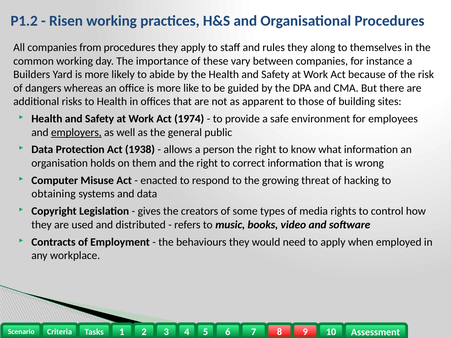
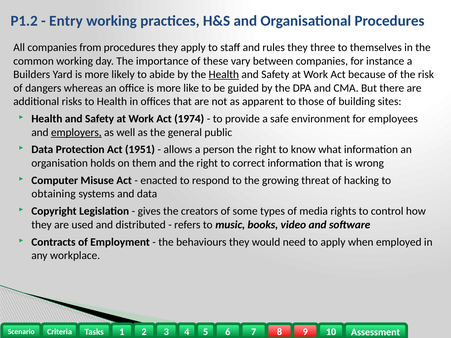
Risen: Risen -> Entry (66, 21)
along: along -> three (323, 47)
Health underline: none -> present (224, 75)
1938: 1938 -> 1951 (140, 150)
